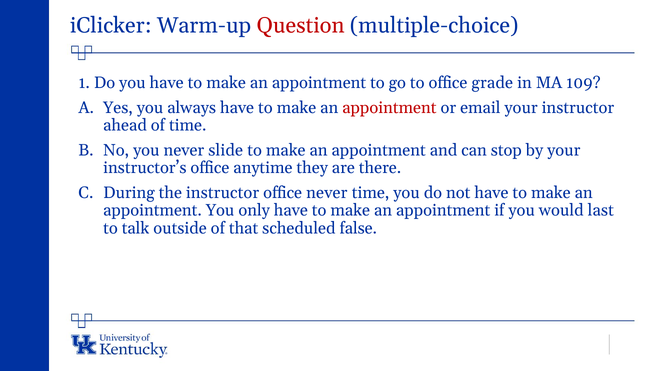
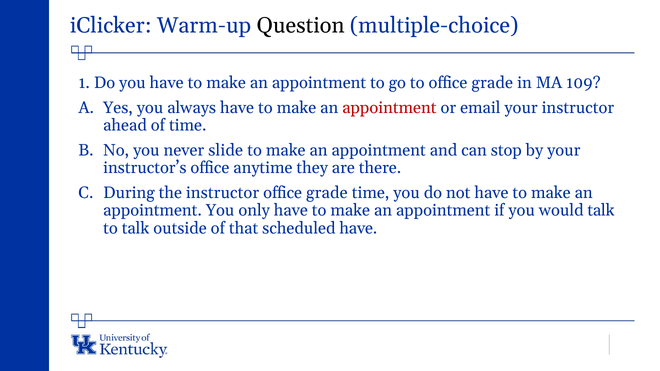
Question colour: red -> black (301, 26)
never: never -> grade (327, 193)
would last: last -> talk (601, 211)
scheduled false: false -> have (358, 228)
